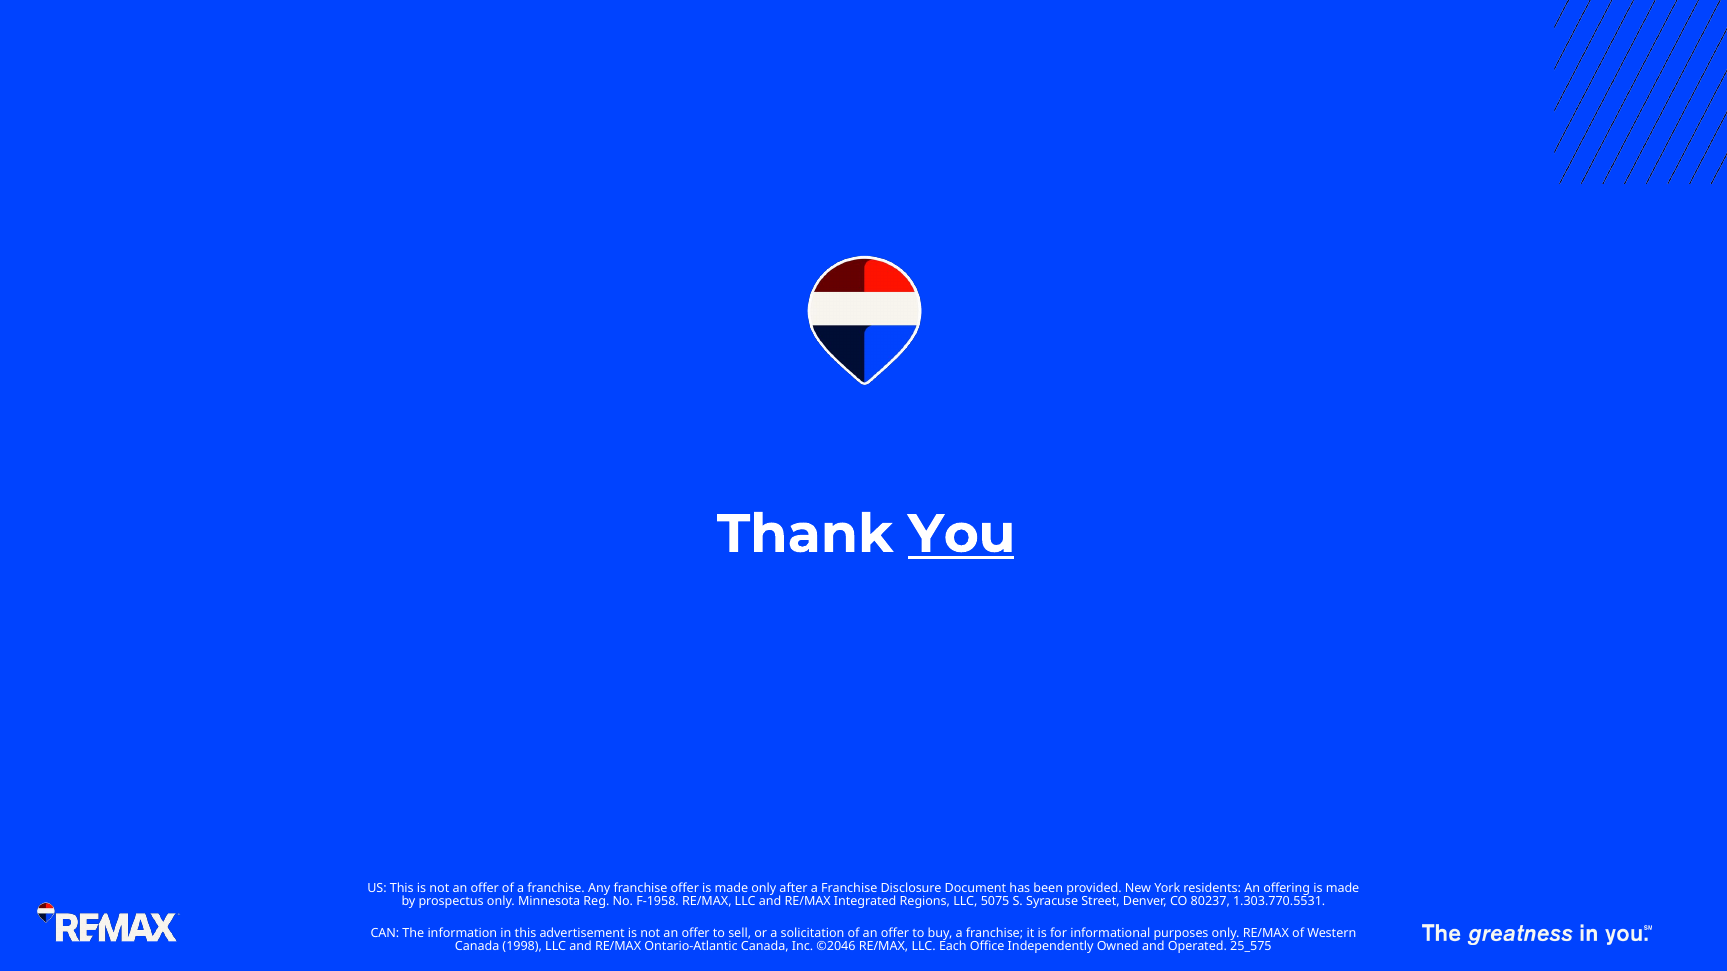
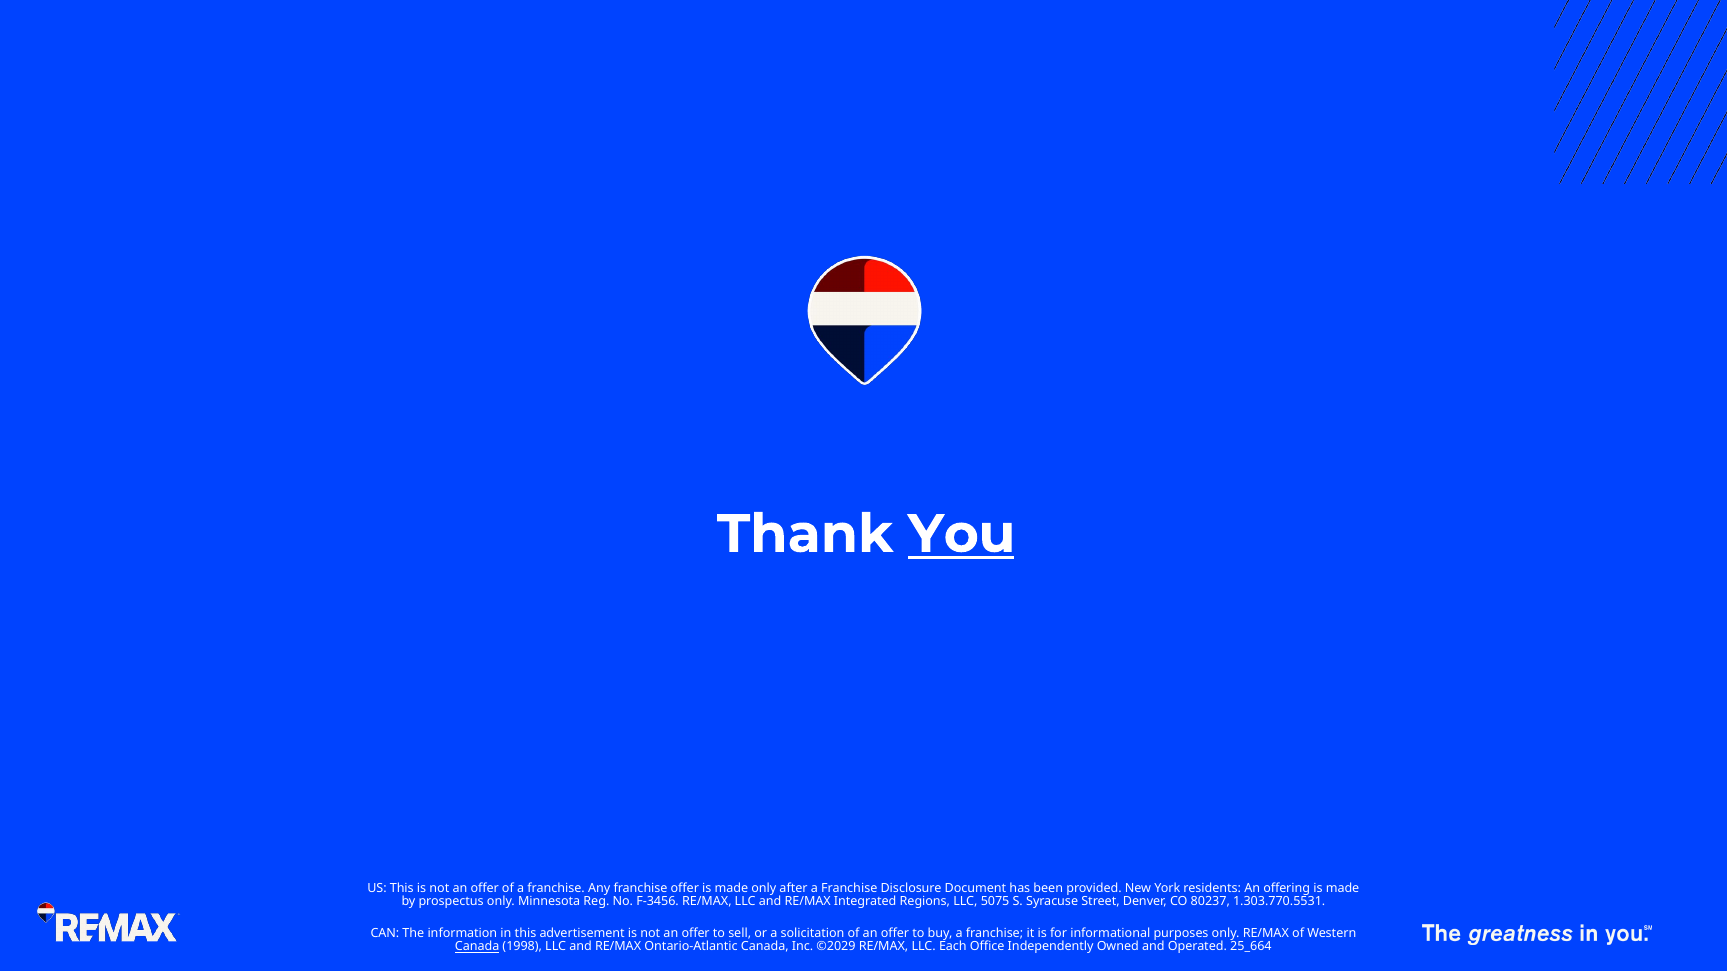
F-1958: F-1958 -> F-3456 (658, 902)
Canada underline: none -> present (477, 947)
©2046: ©2046 -> ©2029 (836, 947)
25_575: 25_575 -> 25_664 (1251, 947)
